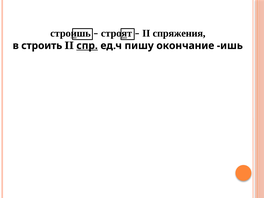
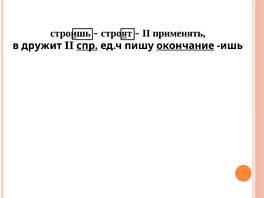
спряжения: спряжения -> применять (179, 33)
строить: строить -> дружит (42, 46)
окончание underline: none -> present (185, 46)
